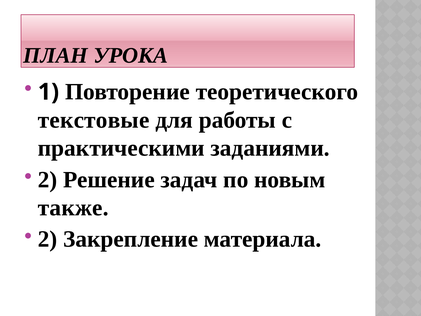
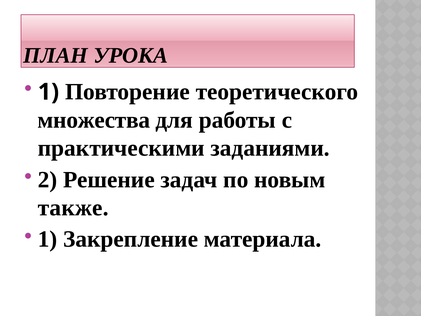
текстовые: текстовые -> множества (94, 120)
2: 2 -> 1 (48, 239)
